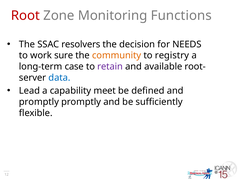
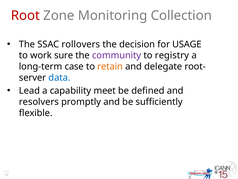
Functions: Functions -> Collection (181, 15)
resolvers: resolvers -> rollovers (81, 44)
NEEDS: NEEDS -> USAGE (187, 44)
community colour: orange -> purple (117, 55)
retain colour: purple -> orange (110, 66)
available: available -> delegate (163, 66)
promptly: promptly -> resolvers (39, 102)
